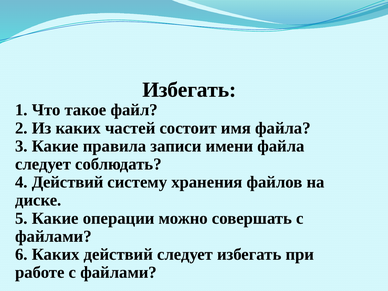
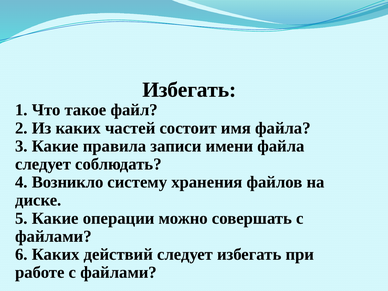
4 Действий: Действий -> Возникло (68, 182)
